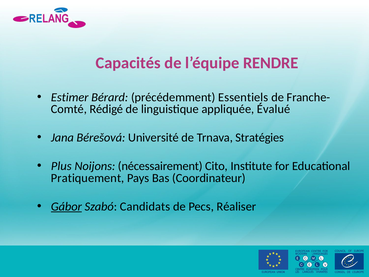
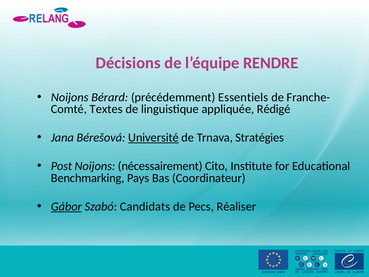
Capacités: Capacités -> Décisions (128, 63)
Estimer: Estimer -> Noijons (70, 97)
Rédigé: Rédigé -> Textes (106, 109)
Évalué: Évalué -> Rédigé (274, 109)
Université underline: none -> present (153, 137)
Plus: Plus -> Post (61, 166)
Pratiquement: Pratiquement -> Benchmarking (88, 178)
